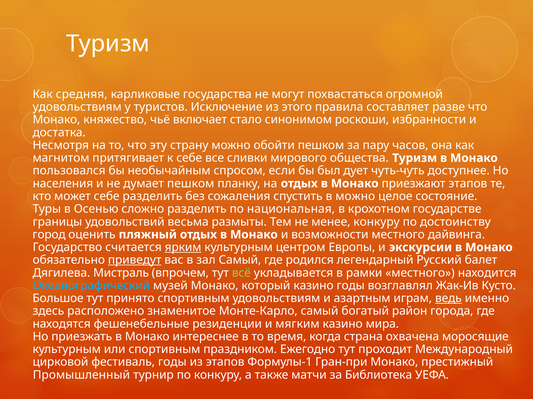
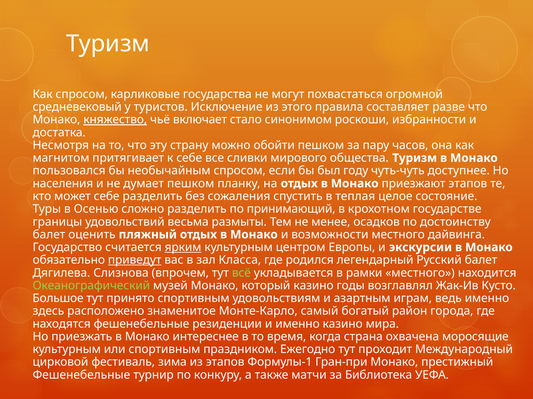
Как средняя: средняя -> спросом (82, 94)
удовольствиям: удовольствиям -> средневековый (77, 107)
княжество underline: none -> present (115, 120)
дует: дует -> году (356, 171)
в можно: можно -> теплая (355, 197)
национальная: национальная -> принимающий (291, 209)
менее конкуру: конкуру -> осадков (377, 222)
город: город -> балет (49, 235)
зал Самый: Самый -> Класса (240, 261)
Мистраль: Мистраль -> Слизнова (121, 273)
Океанографический colour: light blue -> light green (91, 286)
ведь underline: present -> none (448, 299)
и мягким: мягким -> именно (298, 324)
фестиваль годы: годы -> зима (172, 363)
Промышленный: Промышленный -> Фешенебельные (81, 376)
